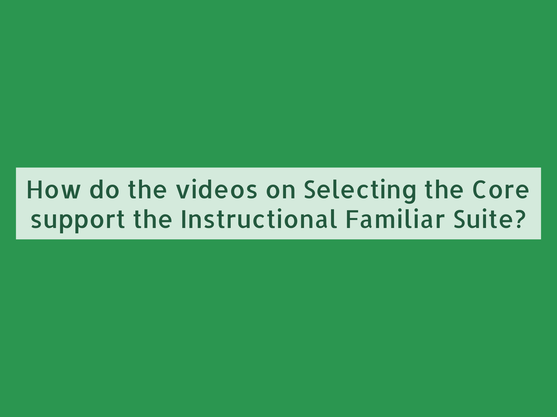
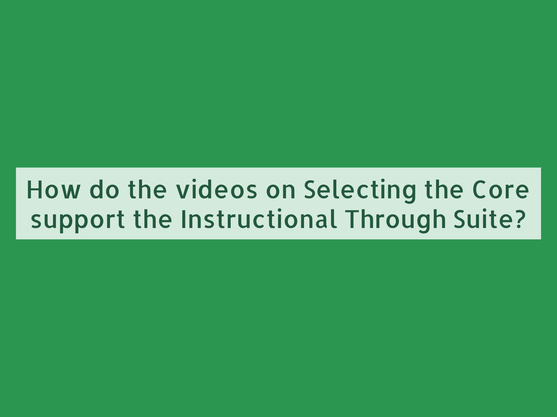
Familiar: Familiar -> Through (395, 220)
